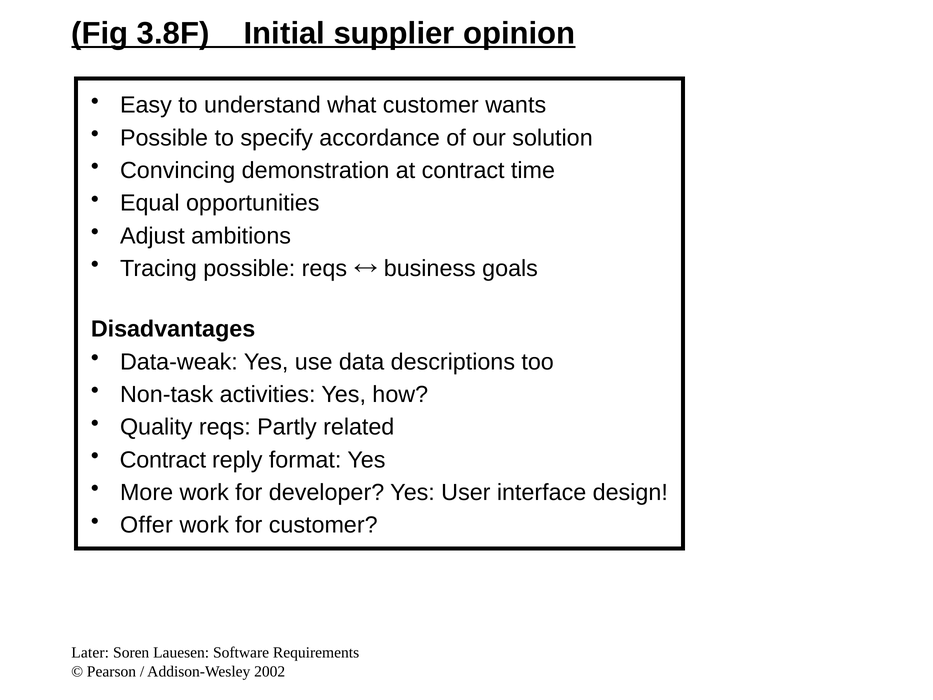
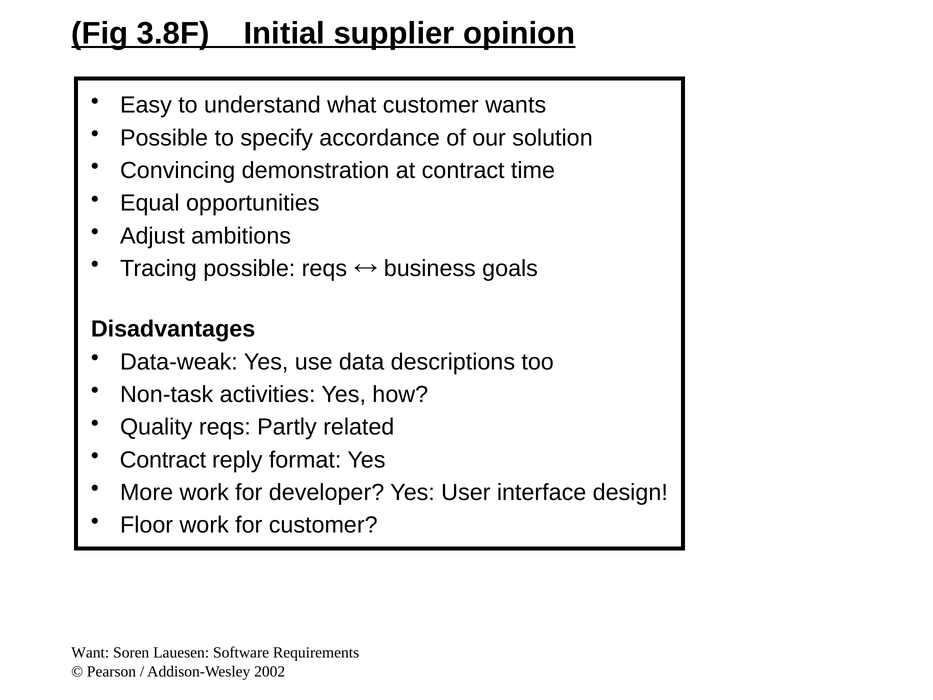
Offer: Offer -> Floor (147, 525)
Later: Later -> Want (90, 653)
